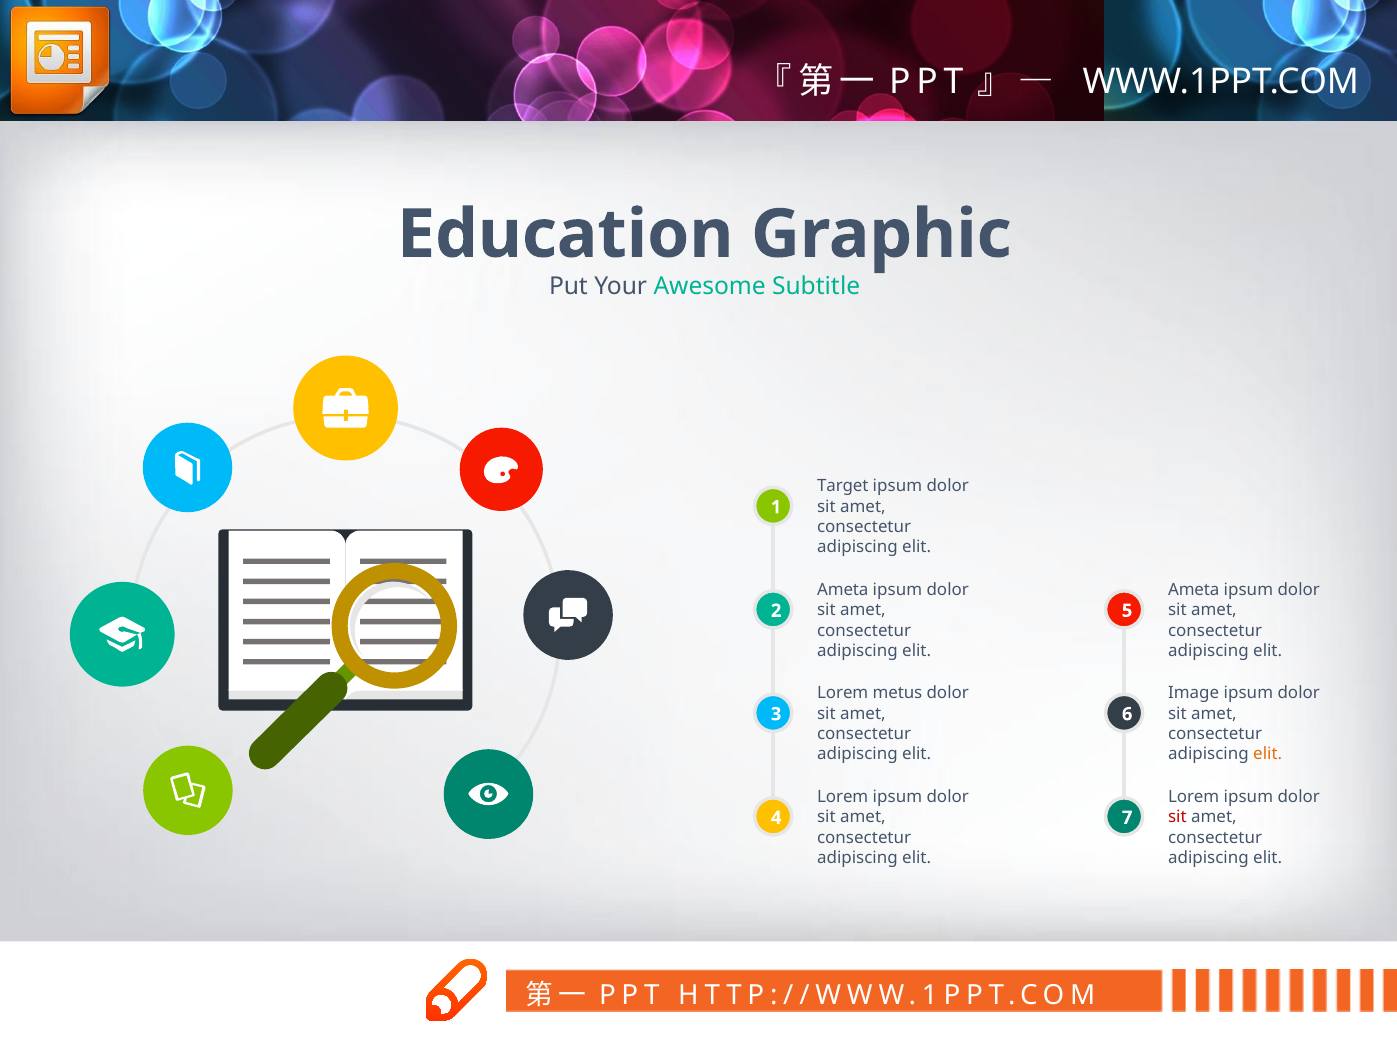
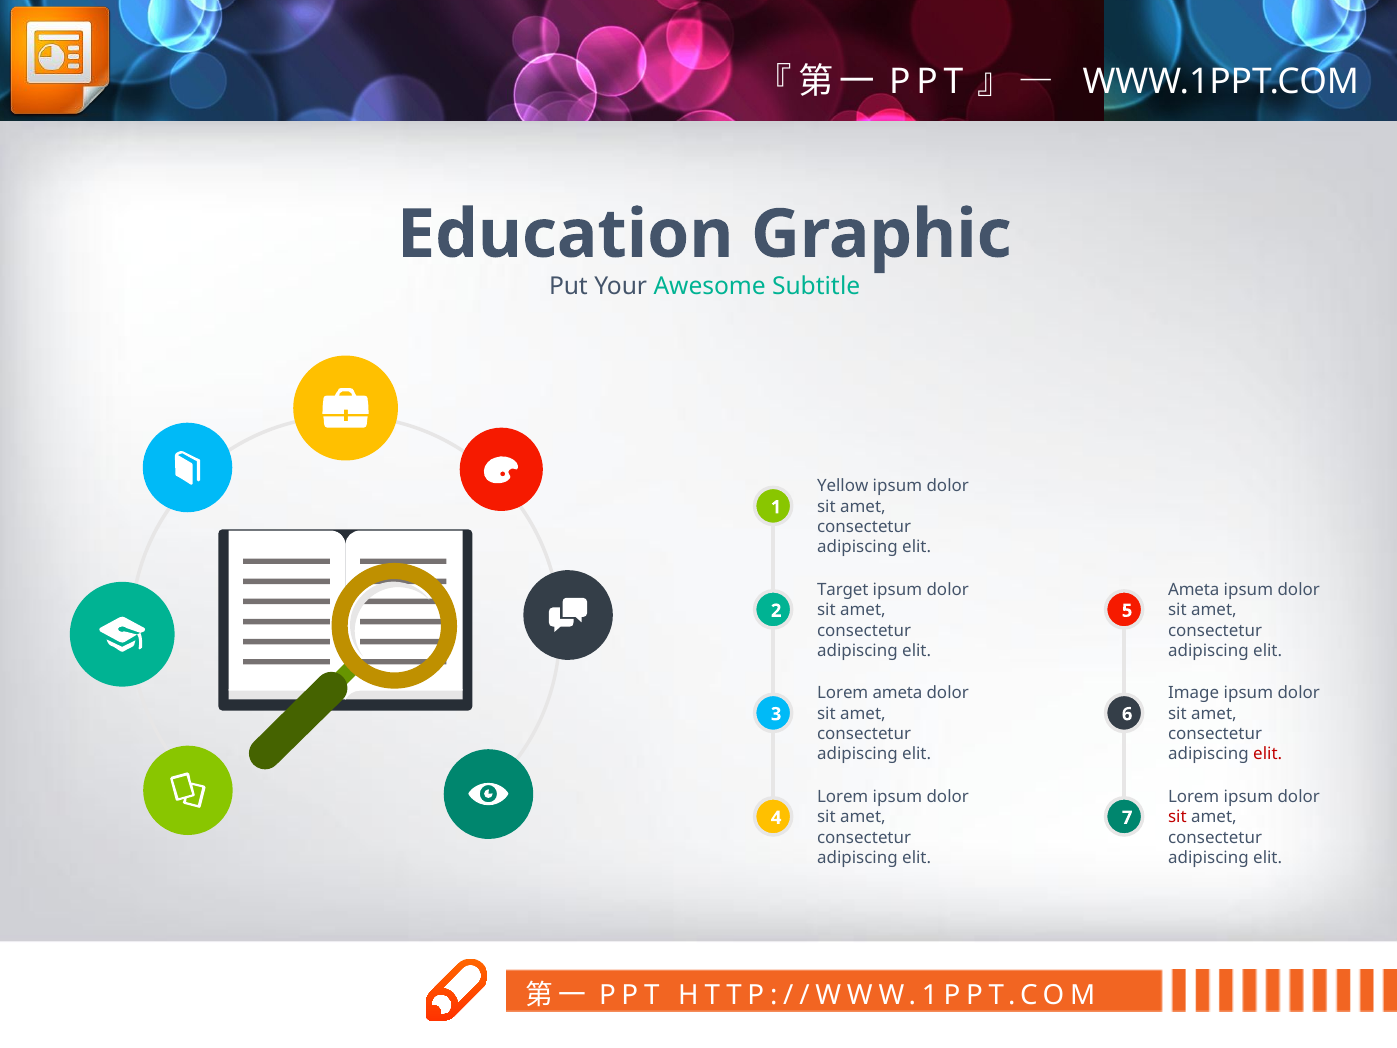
Target: Target -> Yellow (843, 486)
Ameta: Ameta -> Target (843, 590)
Lorem metus: metus -> ameta (898, 693)
elit colour: orange -> red (1268, 754)
